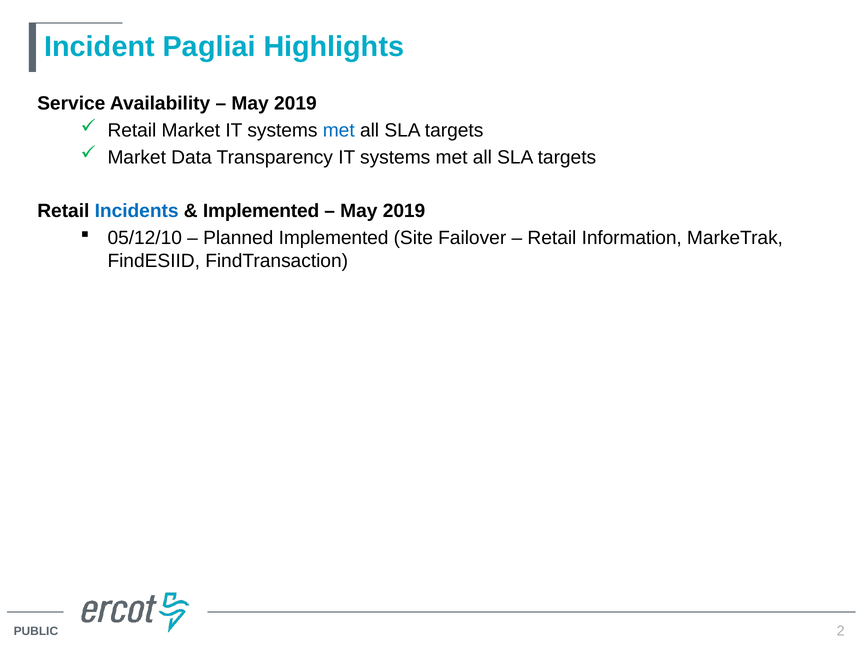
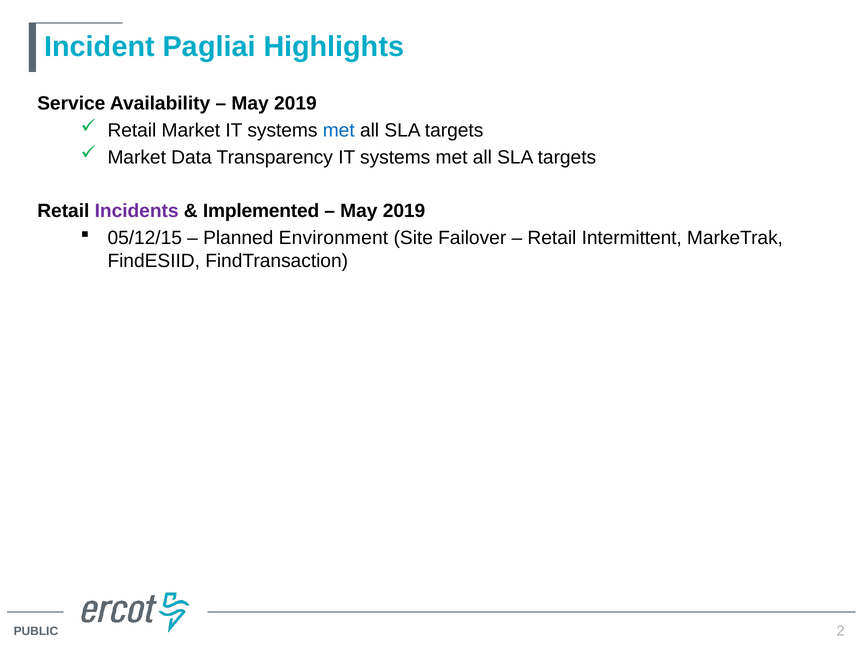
Incidents colour: blue -> purple (137, 211)
05/12/10: 05/12/10 -> 05/12/15 (145, 238)
Planned Implemented: Implemented -> Environment (333, 238)
Information: Information -> Intermittent (632, 238)
